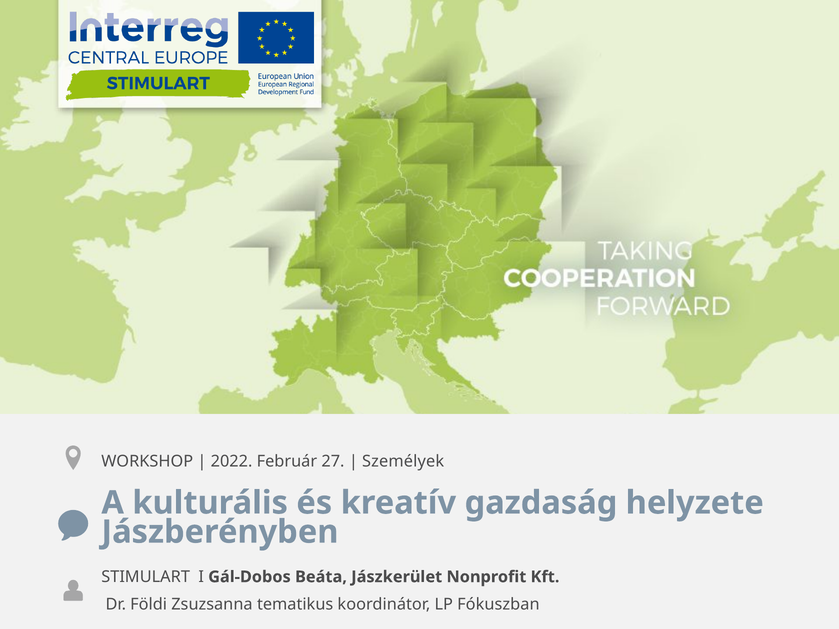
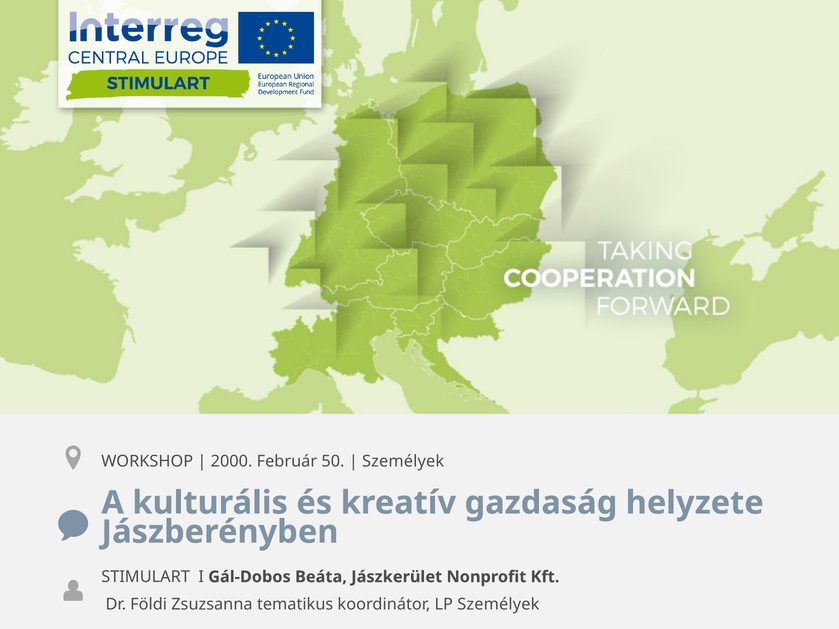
2022: 2022 -> 2000 (232, 462)
27: 27 -> 50 (333, 462)
LP Fókuszban: Fókuszban -> Személyek (498, 605)
